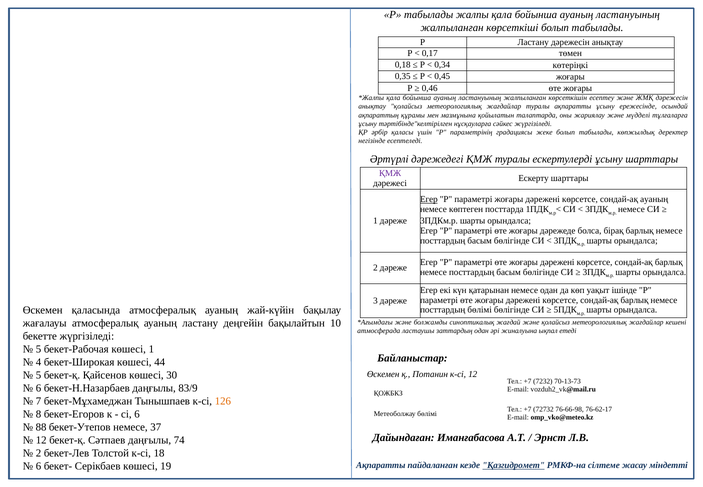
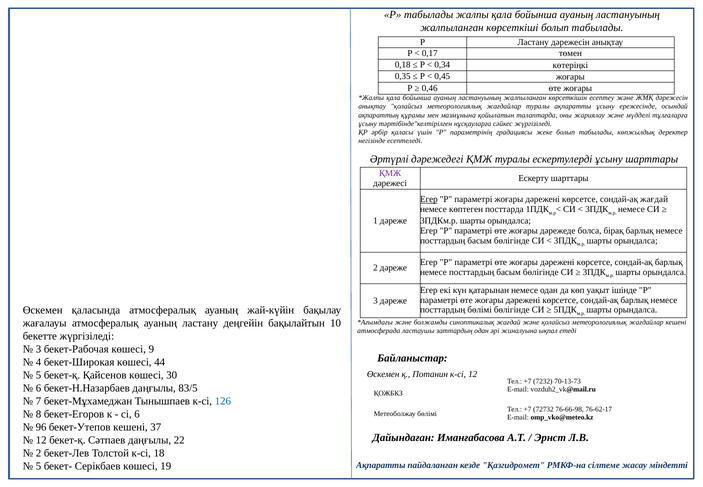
сондай-ақ ауаның: ауаның -> жағдай (654, 199)
5: 5 -> 3 (39, 349)
көшесі 1: 1 -> 9 (151, 349)
83/9: 83/9 -> 83/5 (188, 388)
126 colour: orange -> blue (223, 401)
88: 88 -> 96 (41, 427)
бекет-Утепов немесе: немесе -> кешені (130, 427)
74: 74 -> 22 (179, 440)
6: 6 -> 5 (39, 466)
Қазгидромет underline: present -> none (514, 465)
